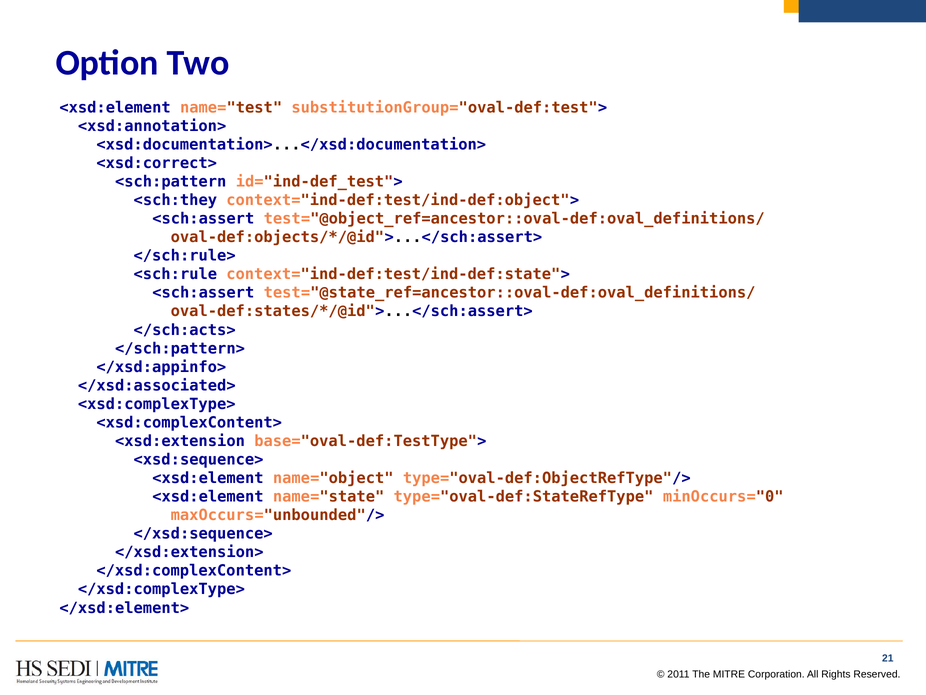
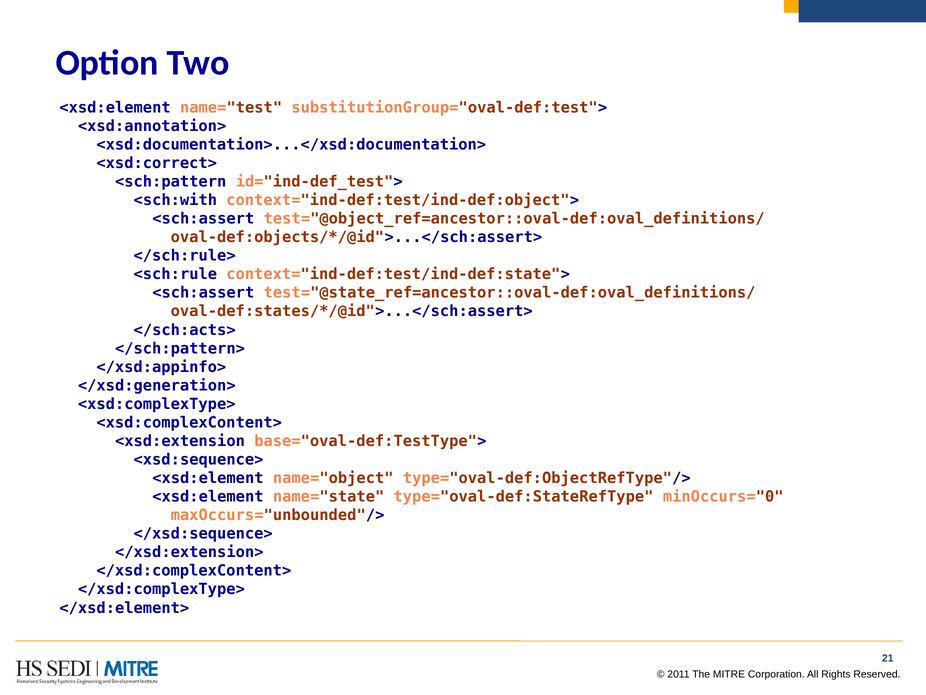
<sch:they: <sch:they -> <sch:with (175, 200)
</xsd:associated>: </xsd:associated> -> </xsd:generation> (157, 385)
